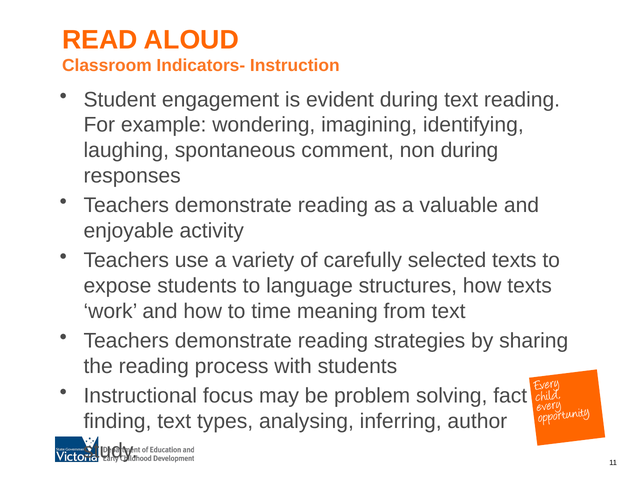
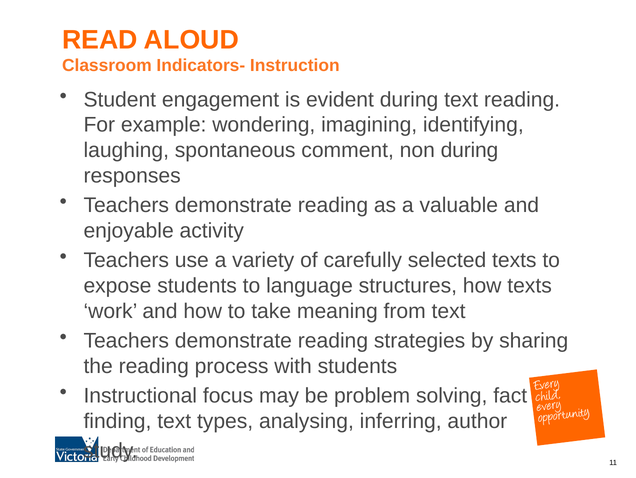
time: time -> take (271, 311)
